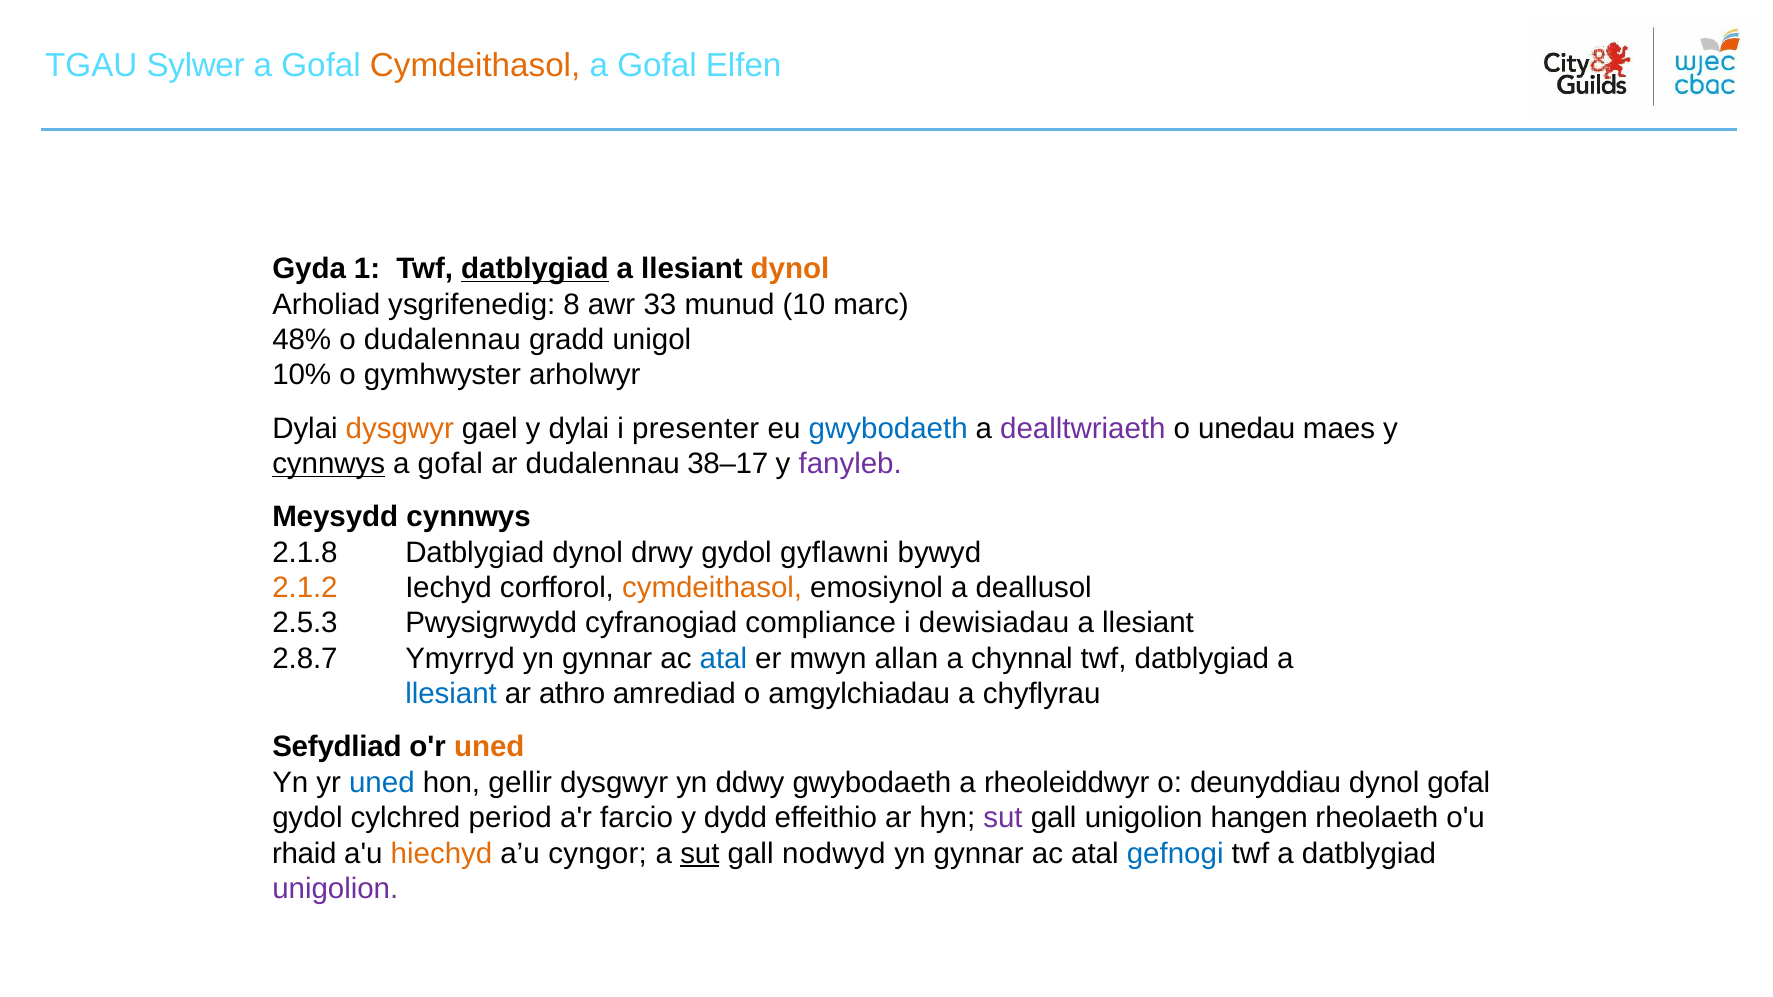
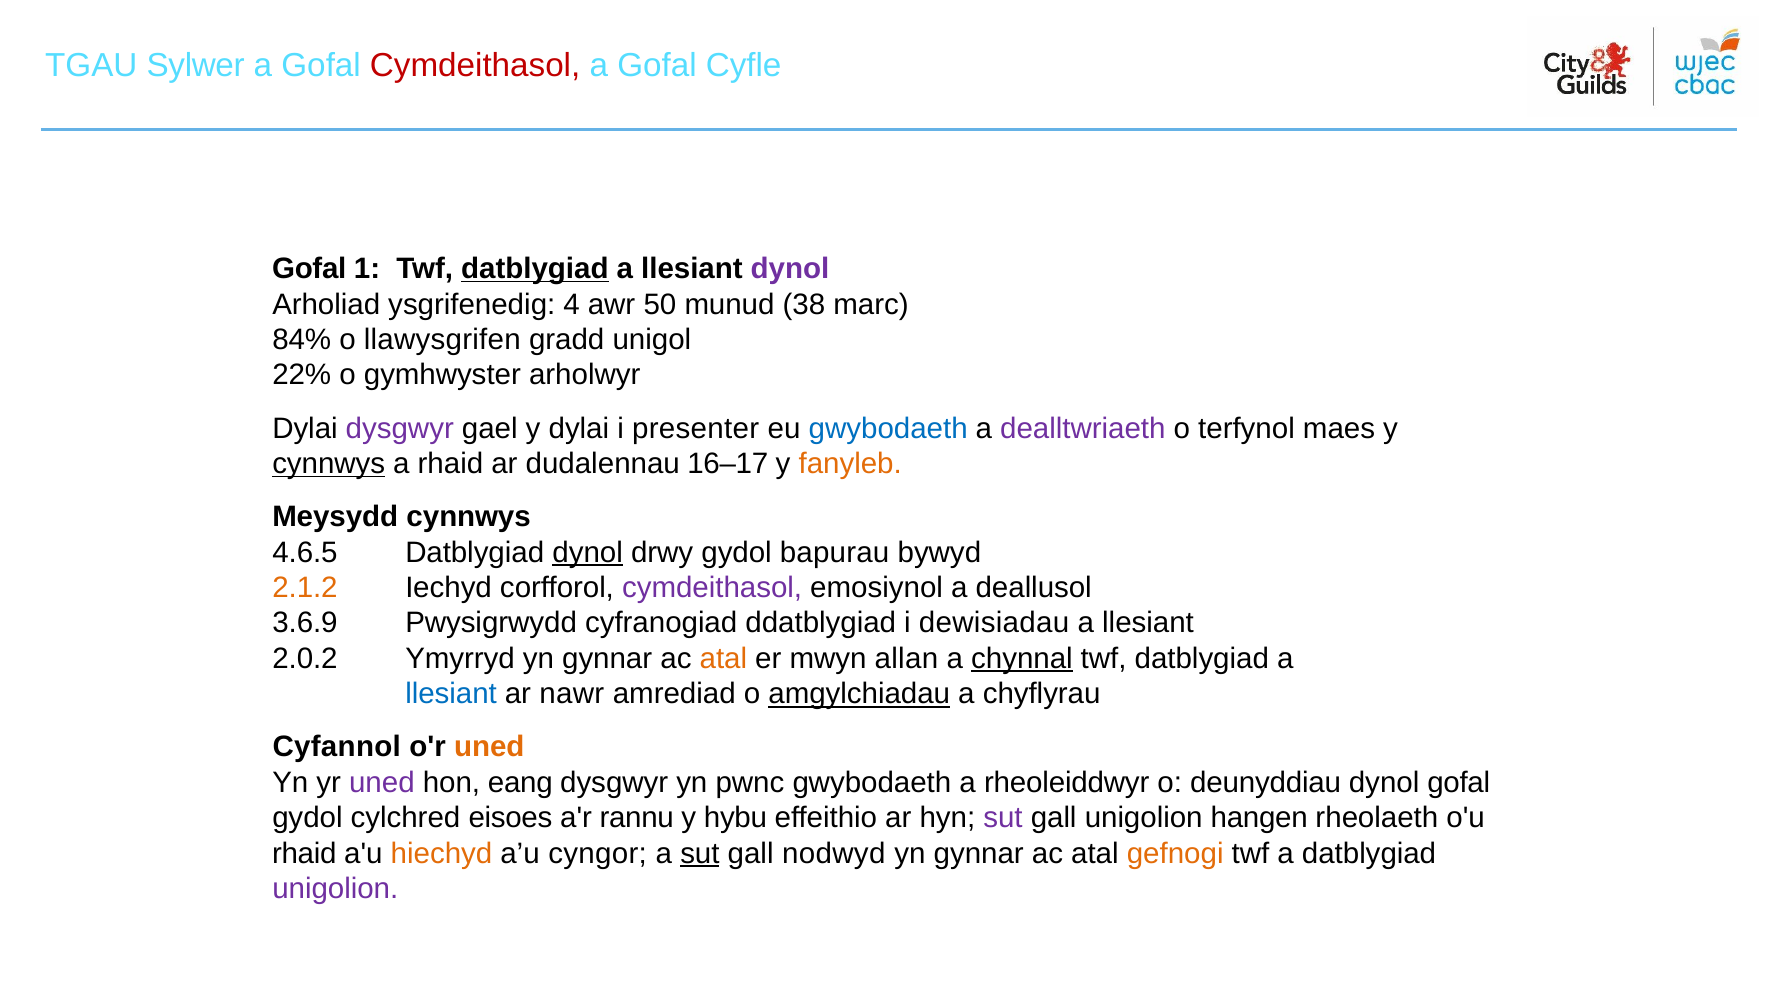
Cymdeithasol colour: orange -> red (475, 65)
Elfen: Elfen -> Cyfle (744, 65)
Gyda: Gyda -> Gofal (309, 269)
dynol colour: orange -> purple (790, 269)
8: 8 -> 4 (571, 304)
33: 33 -> 50 (660, 304)
10: 10 -> 38 (804, 304)
48%: 48% -> 84% (302, 340)
o dudalennau: dudalennau -> llawysgrifen (442, 340)
10%: 10% -> 22% (302, 375)
dysgwyr colour: orange -> purple (400, 428)
unedau: unedau -> terfynol (1247, 428)
gofal: gofal -> rhaid (450, 464)
38–17: 38–17 -> 16–17 (728, 464)
fanyleb colour: purple -> orange (850, 464)
2.1.8: 2.1.8 -> 4.6.5 (305, 552)
dynol underline: none -> present (588, 552)
gyflawni: gyflawni -> bapurau (835, 552)
cymdeithasol colour: orange -> purple (712, 588)
2.5.3: 2.5.3 -> 3.6.9 (305, 623)
compliance: compliance -> ddatblygiad (821, 623)
2.8.7: 2.8.7 -> 2.0.2 (305, 659)
atal colour: blue -> orange (723, 659)
chynnal underline: none -> present (1022, 659)
athro: athro -> nawr (572, 694)
amgylchiadau underline: none -> present (859, 694)
Sefydliad: Sefydliad -> Cyfannol (337, 747)
uned colour: blue -> purple (382, 783)
gellir: gellir -> eang (520, 783)
ddwy: ddwy -> pwnc (750, 783)
period: period -> eisoes (510, 818)
farcio: farcio -> rannu (637, 818)
y dydd: dydd -> hybu (735, 818)
gefnogi colour: blue -> orange (1175, 854)
